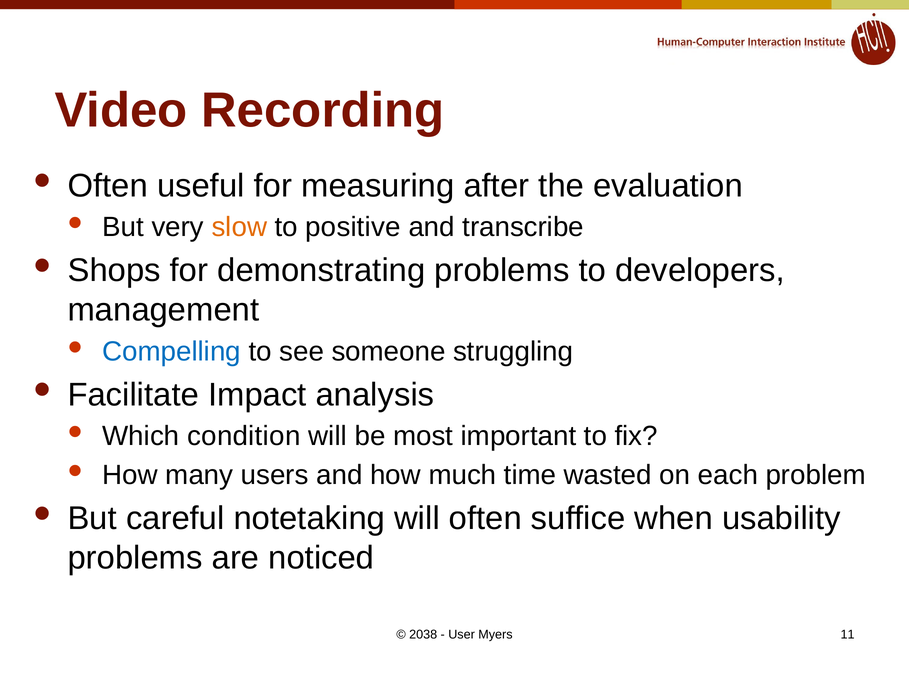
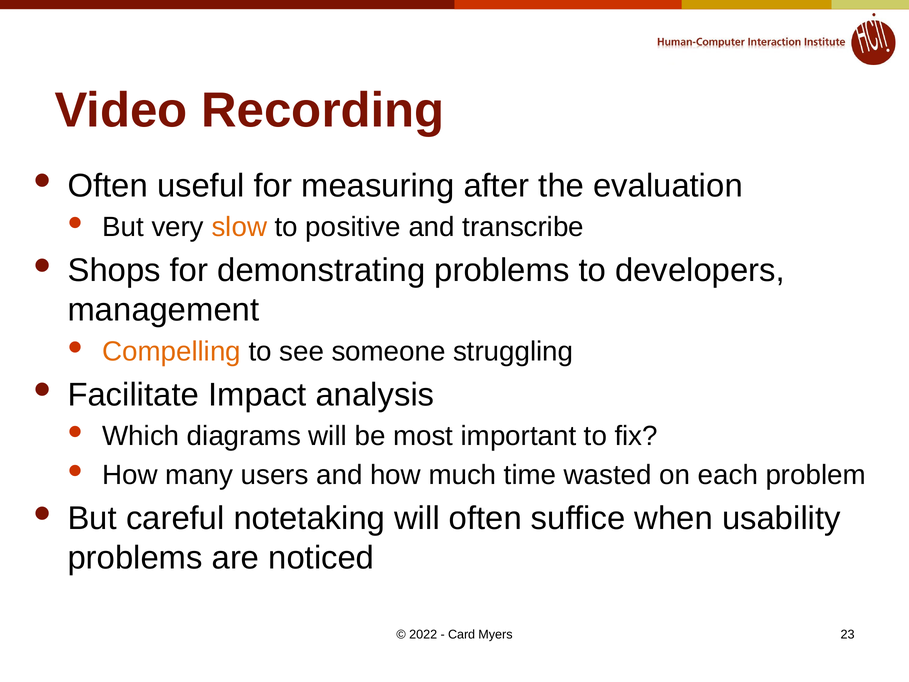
Compelling colour: blue -> orange (172, 351)
condition: condition -> diagrams (244, 436)
2038: 2038 -> 2022 (423, 634)
User: User -> Card (462, 634)
11: 11 -> 23 (848, 634)
